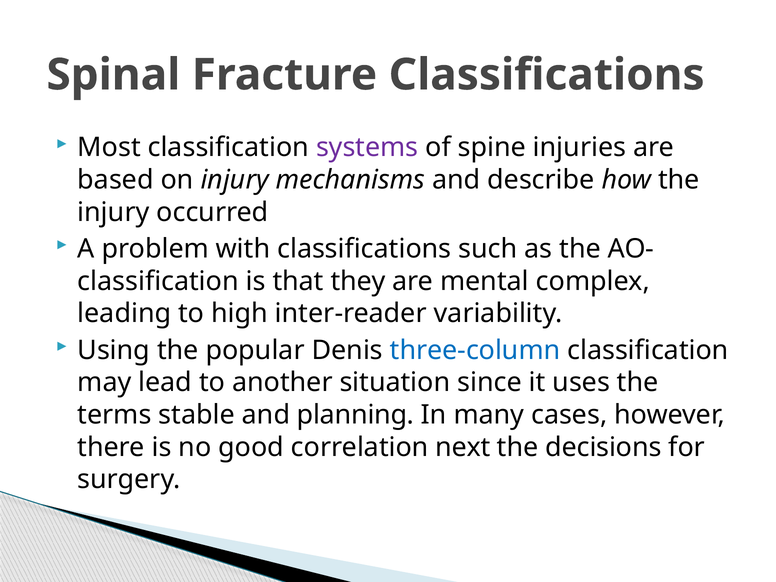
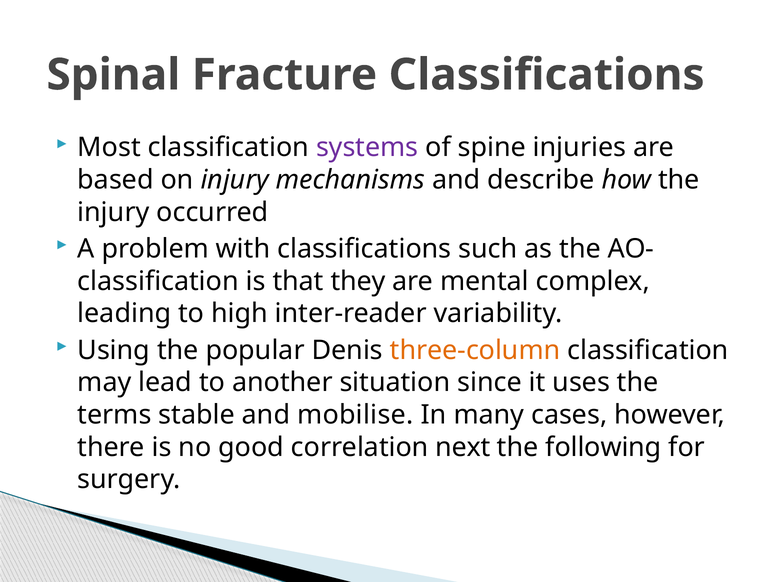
three-column colour: blue -> orange (475, 350)
planning: planning -> mobilise (355, 415)
decisions: decisions -> following (603, 447)
